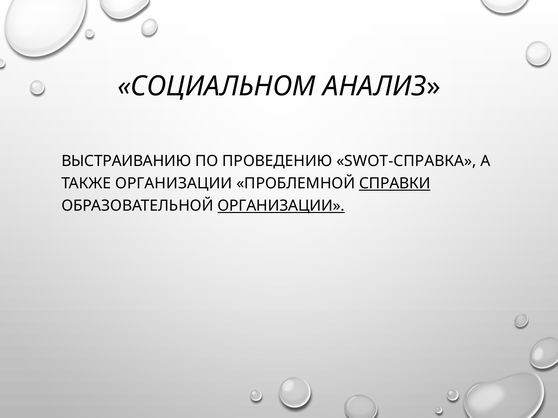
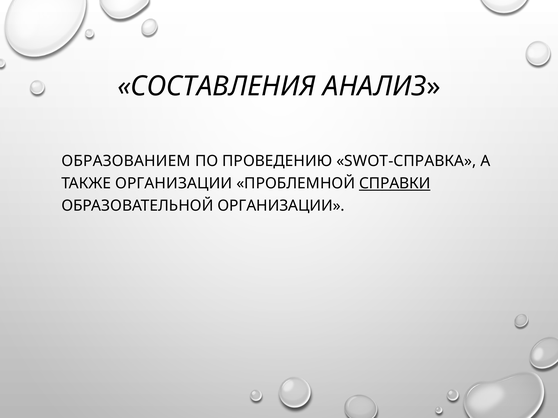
СОЦИАЛЬНОМ: СОЦИАЛЬНОМ -> СОСТАВЛЕНИЯ (216, 86)
ВЫСТРАИВАНИЮ: ВЫСТРАИВАНИЮ -> ОБРАЗОВАНИЕМ (126, 161)
ОРГАНИЗАЦИИ underline: present -> none (281, 206)
